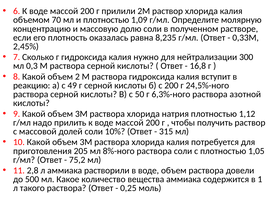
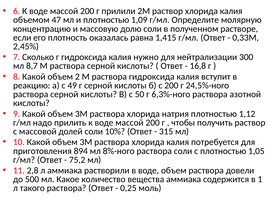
70: 70 -> 47 (56, 20)
8,235: 8,235 -> 1,415 (166, 38)
0,3: 0,3 -> 8,7 (32, 66)
205: 205 -> 894 (81, 151)
